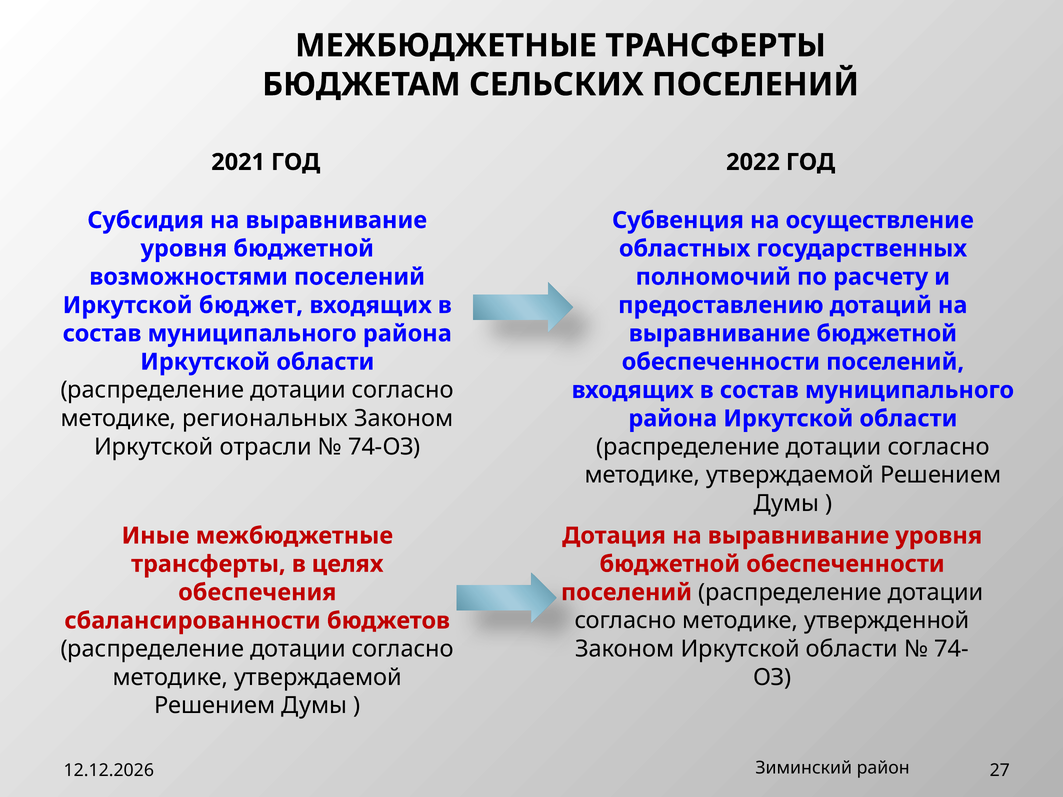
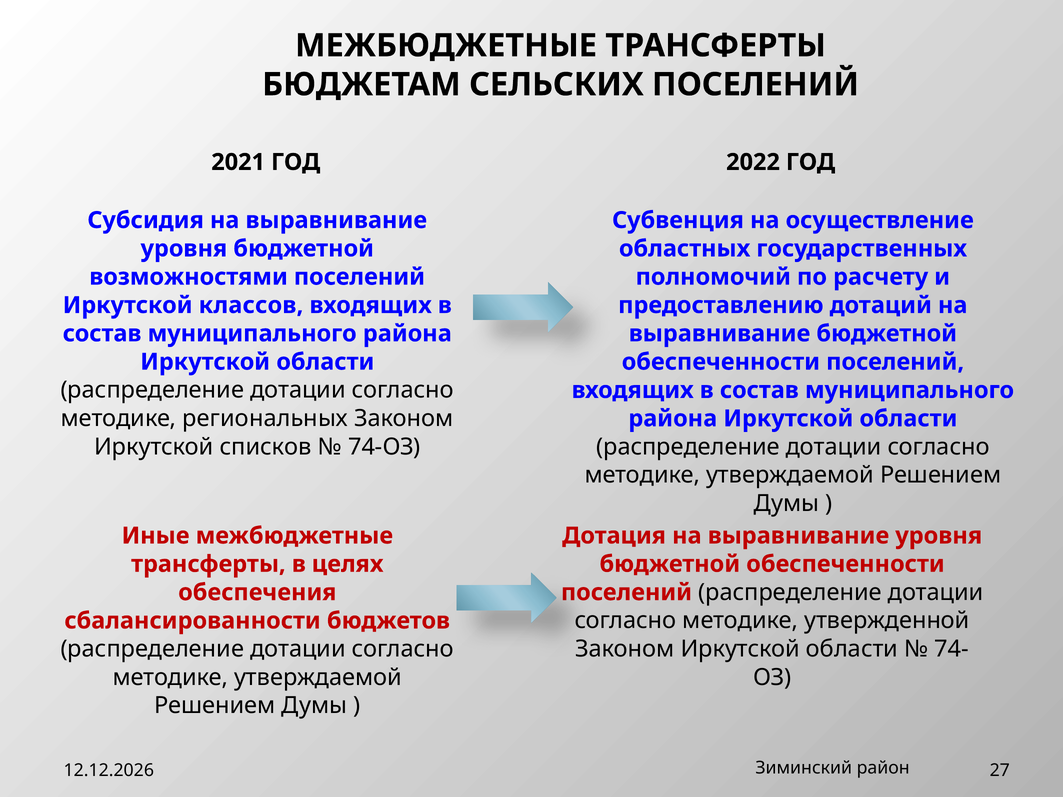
бюджет: бюджет -> классов (251, 305)
отрасли: отрасли -> списков (266, 447)
